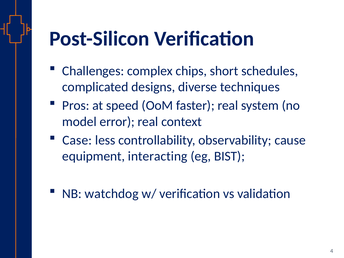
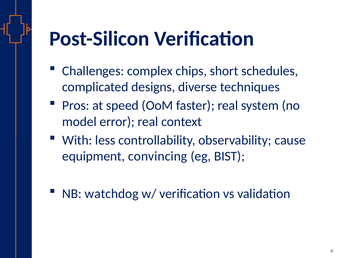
Case: Case -> With (77, 140)
interacting: interacting -> convincing (158, 156)
